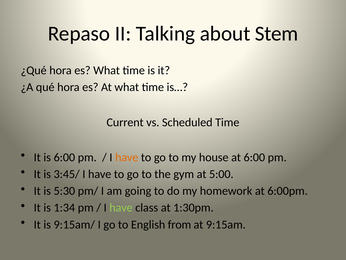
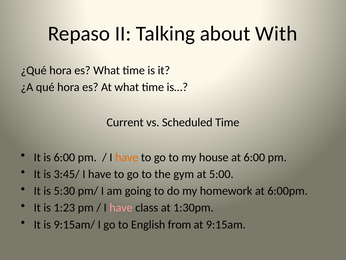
Stem: Stem -> With (276, 33)
1:34: 1:34 -> 1:23 (64, 207)
have colour: light green -> pink (121, 207)
